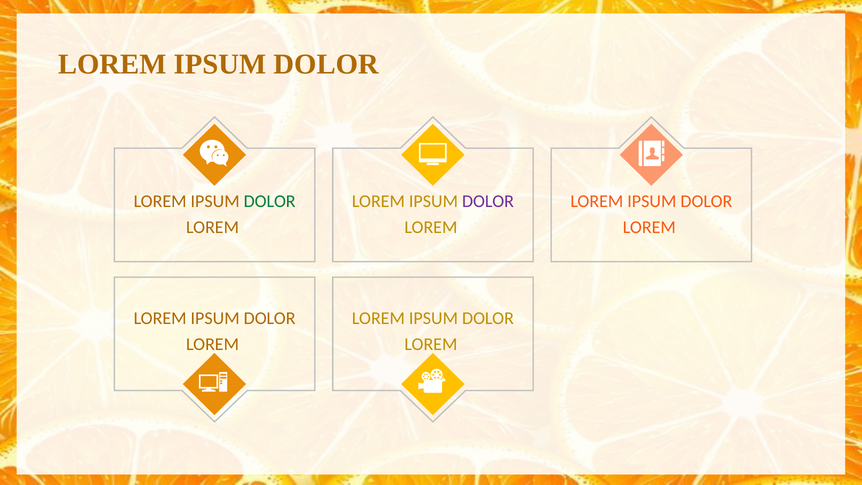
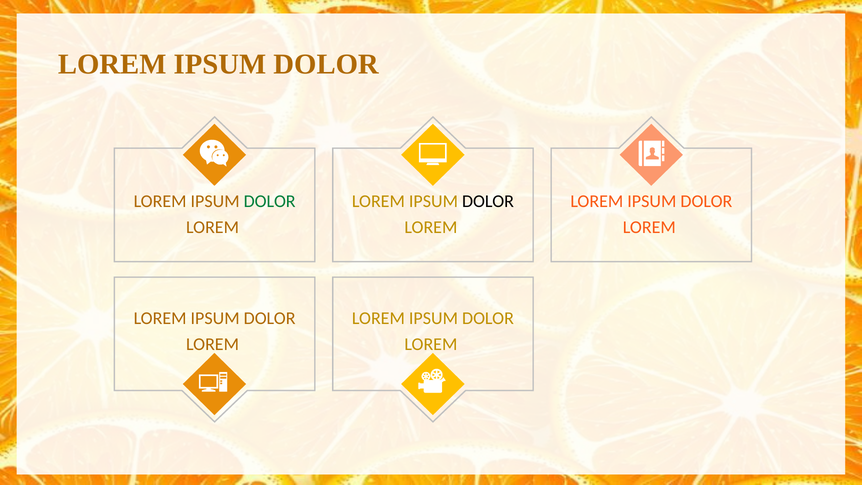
DOLOR colour: purple -> black (488, 201)
